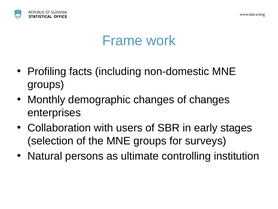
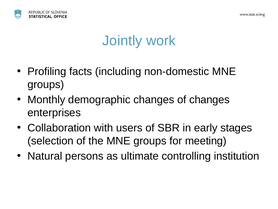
Frame: Frame -> Jointly (122, 41)
surveys: surveys -> meeting (206, 141)
